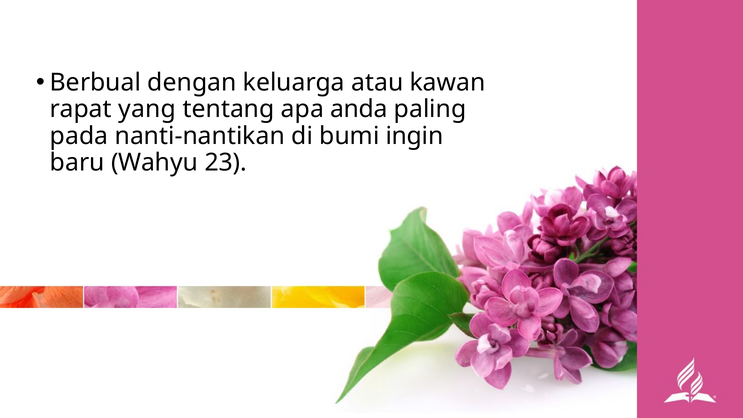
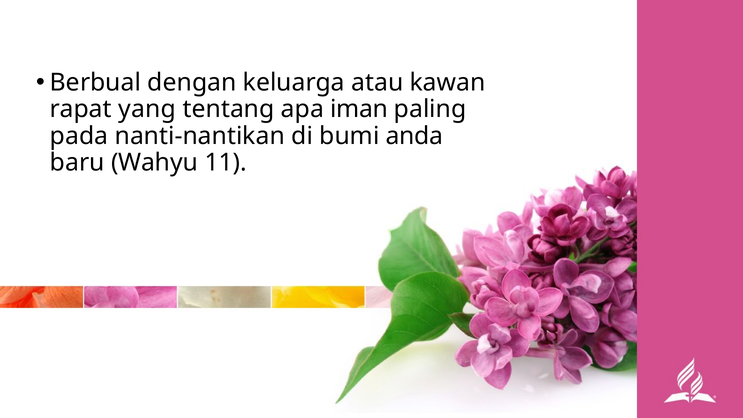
anda: anda -> iman (359, 109)
ingin: ingin -> anda (415, 136)
23: 23 -> 11 (226, 163)
